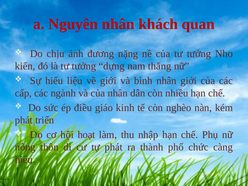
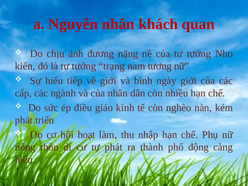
dựng: dựng -> trạng (112, 66)
thăng: thăng -> tương (160, 66)
liệu: liệu -> tiếp (75, 81)
bình nhân: nhân -> ngày (166, 81)
chức: chức -> động (198, 147)
